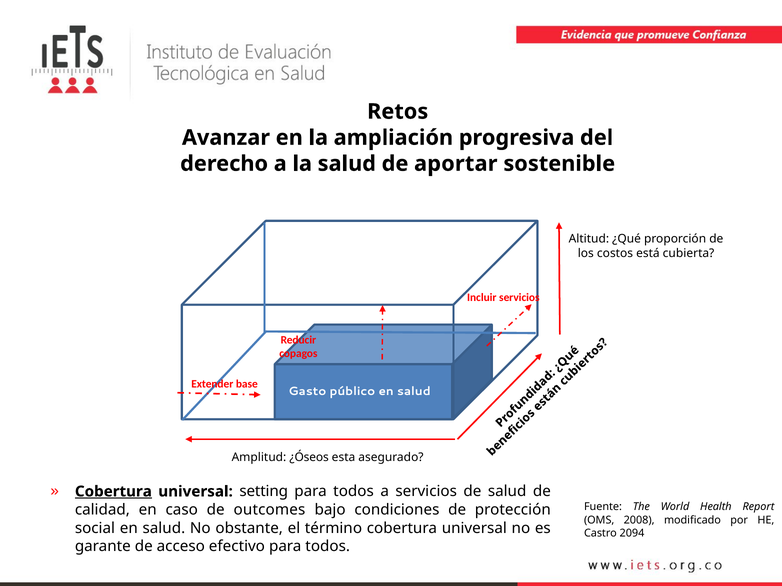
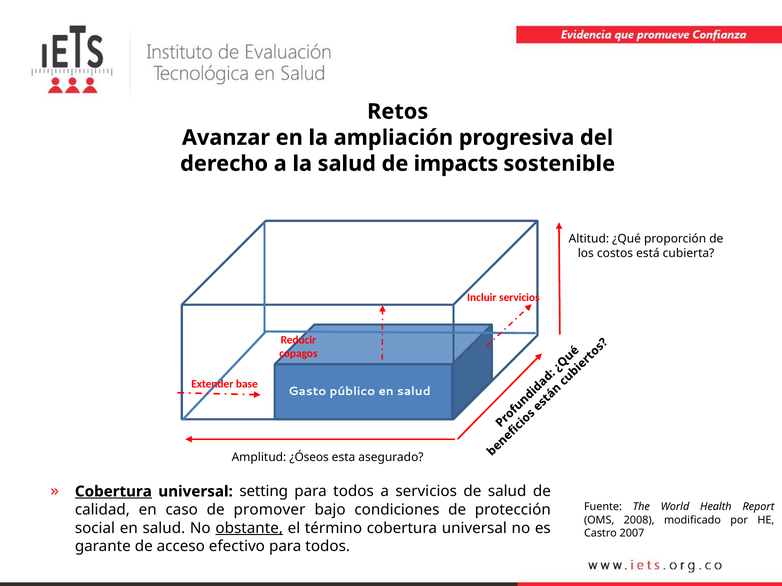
aportar: aportar -> impacts (456, 164)
outcomes: outcomes -> promover (269, 510)
obstante underline: none -> present (249, 528)
2094: 2094 -> 2007 (632, 533)
